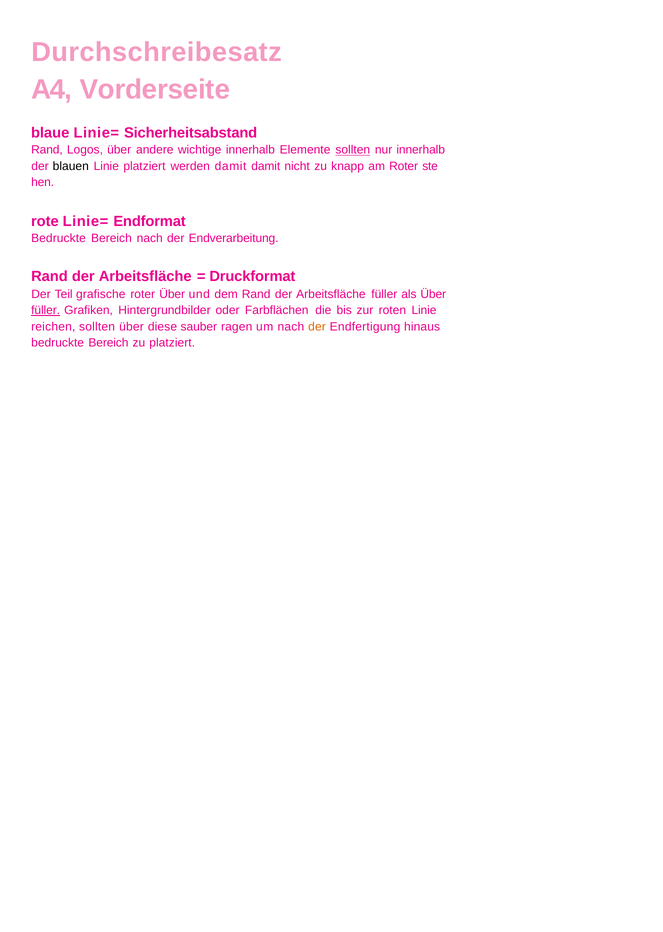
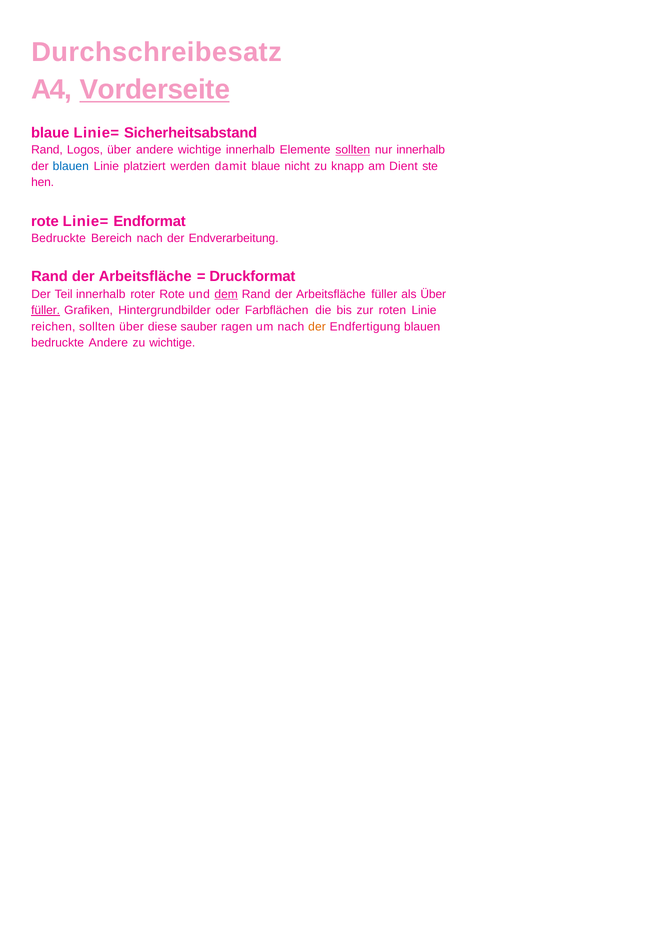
Vorderseite underline: none -> present (155, 90)
blauen colour: black -> blue (71, 166)
damit damit: damit -> blaue (266, 166)
am Roter: Roter -> Dient (403, 166)
Teil grafische: grafische -> innerhalb (101, 294)
roter Über: Über -> Rote (172, 294)
dem underline: none -> present (226, 294)
Endfertigung hinaus: hinaus -> blauen (422, 327)
Bereich: Bereich -> Andere (108, 343)
zu platziert: platziert -> wichtige (172, 343)
